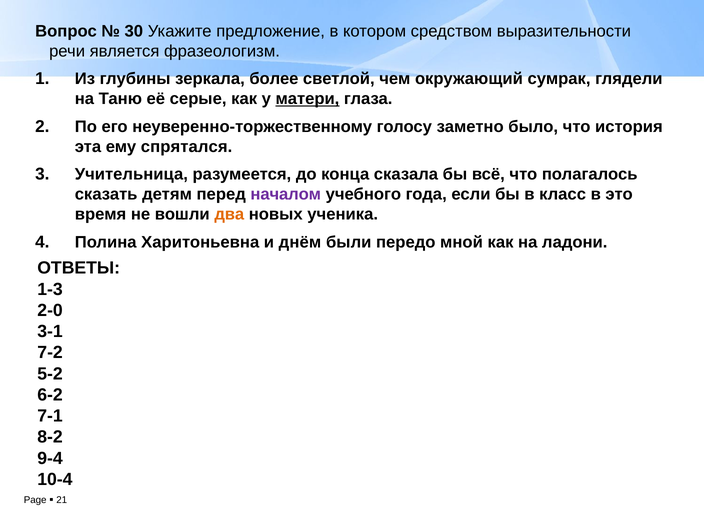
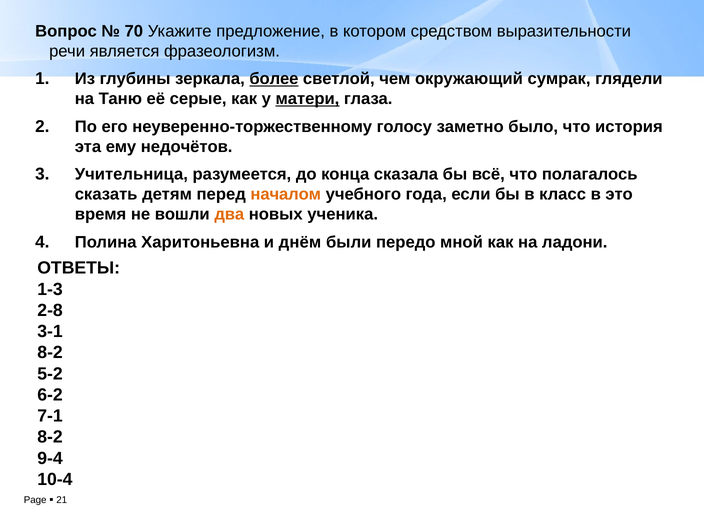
30: 30 -> 70 (134, 31)
более underline: none -> present (274, 79)
спрятался: спрятался -> недочётов (187, 147)
началом colour: purple -> orange (286, 194)
2-0: 2-0 -> 2-8 (50, 310)
7-2: 7-2 -> 8-2 (50, 353)
